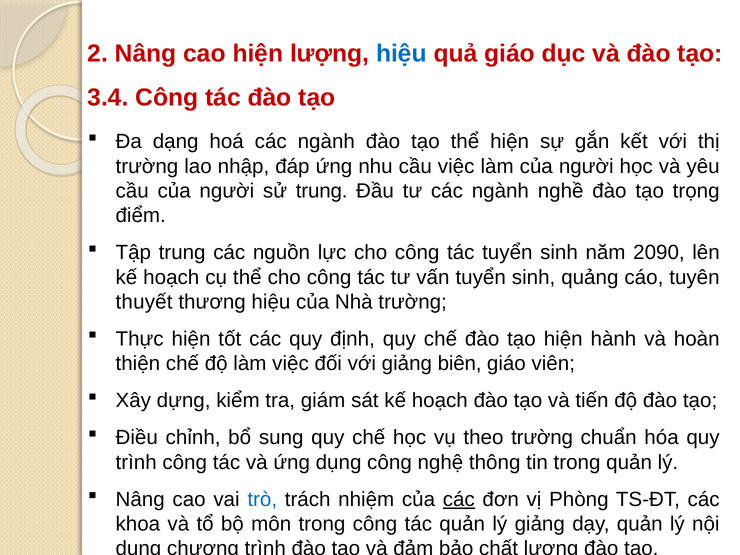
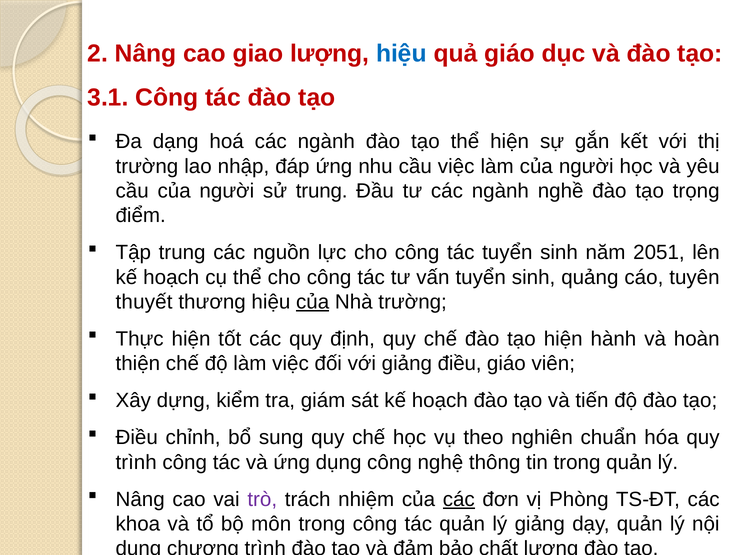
cao hiện: hiện -> giao (258, 53)
3.4: 3.4 -> 3.1 (108, 98)
2090: 2090 -> 2051 (659, 253)
của underline: none -> present (313, 302)
giảng biên: biên -> điều (460, 364)
theo trường: trường -> nghiên (542, 438)
trò colour: blue -> purple (262, 499)
